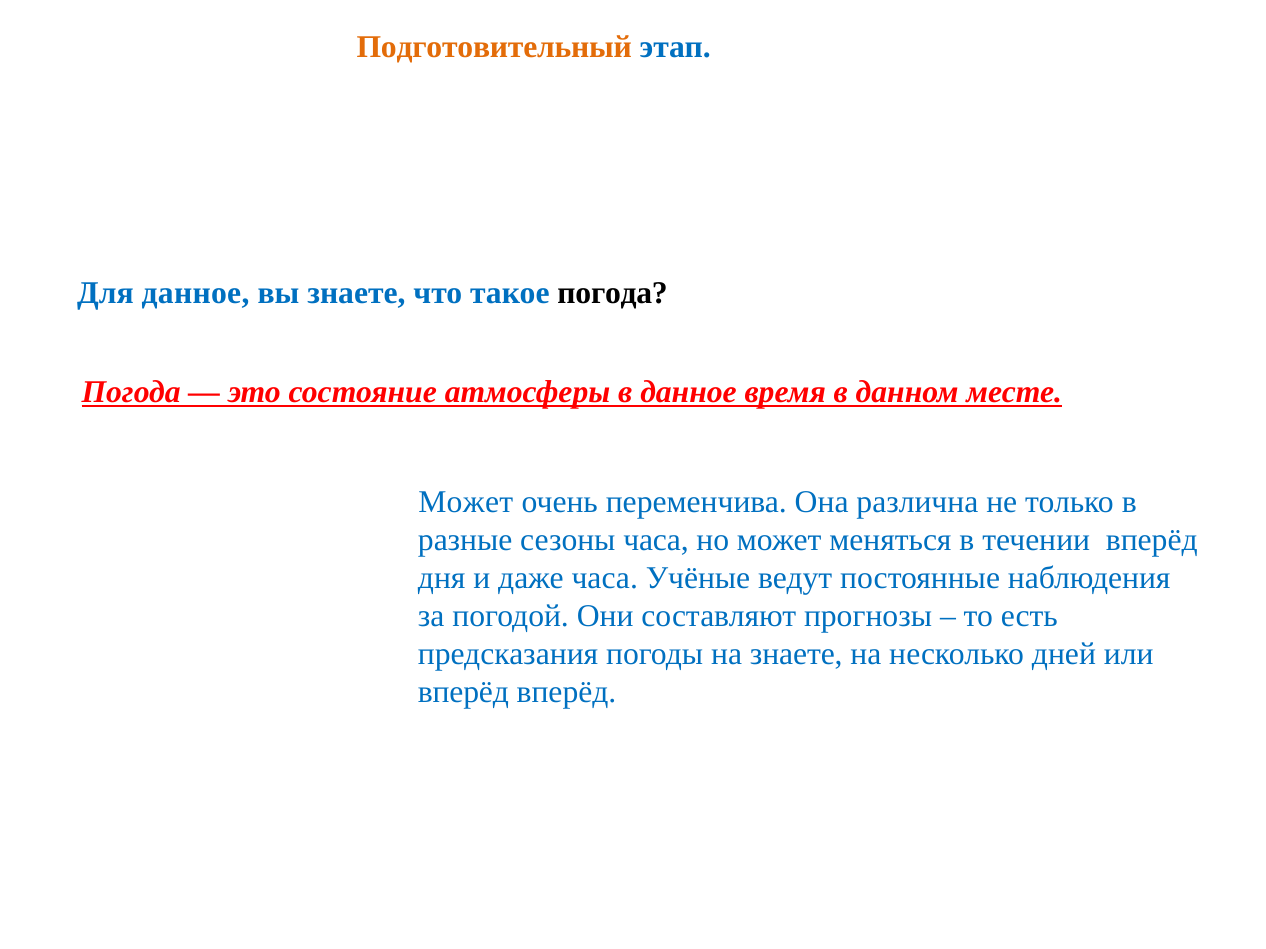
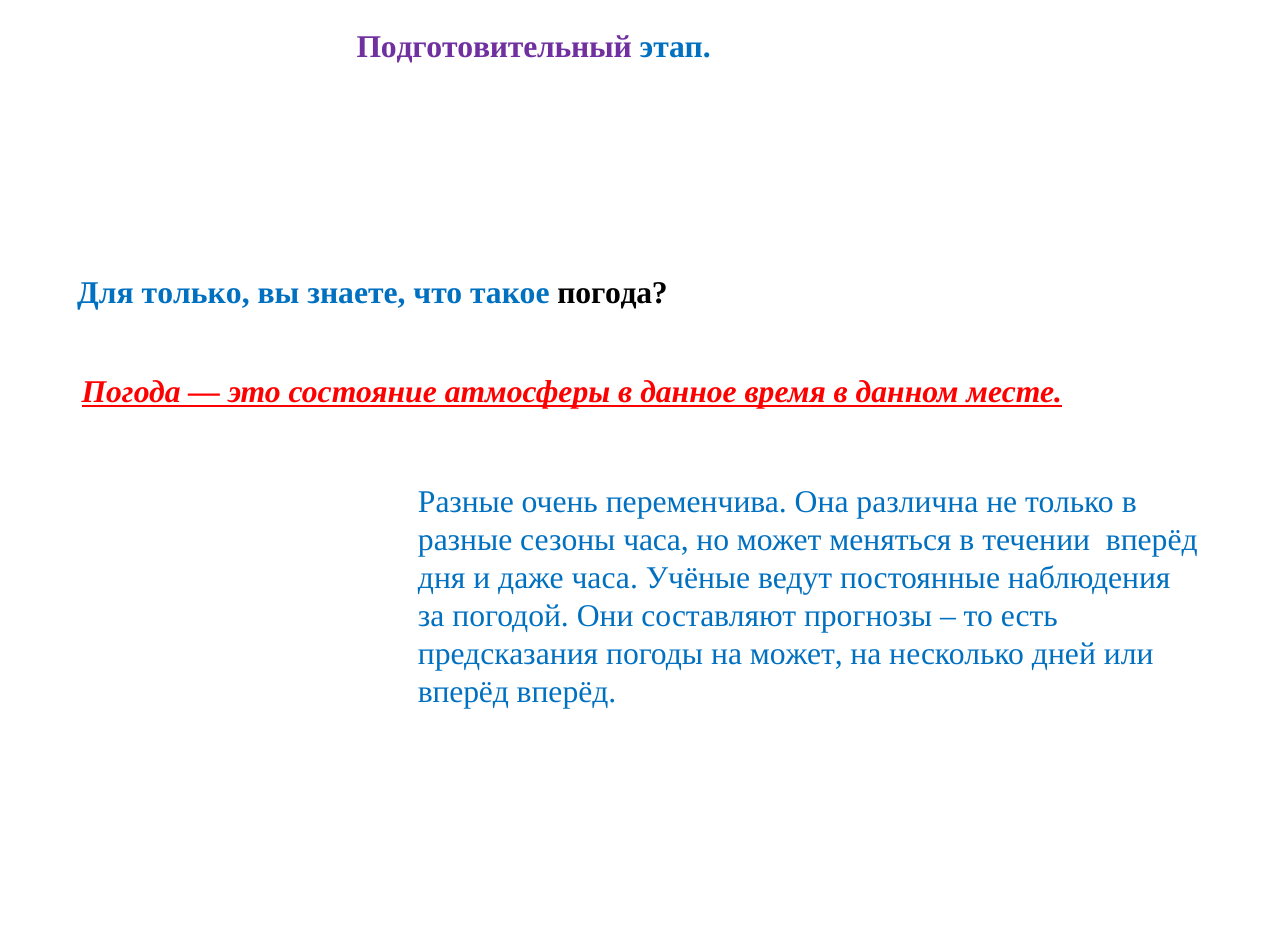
Подготовительный colour: orange -> purple (494, 47)
Для данное: данное -> только (196, 293)
Может: Может -> Разные (466, 502)
на знаете: знаете -> может (796, 654)
